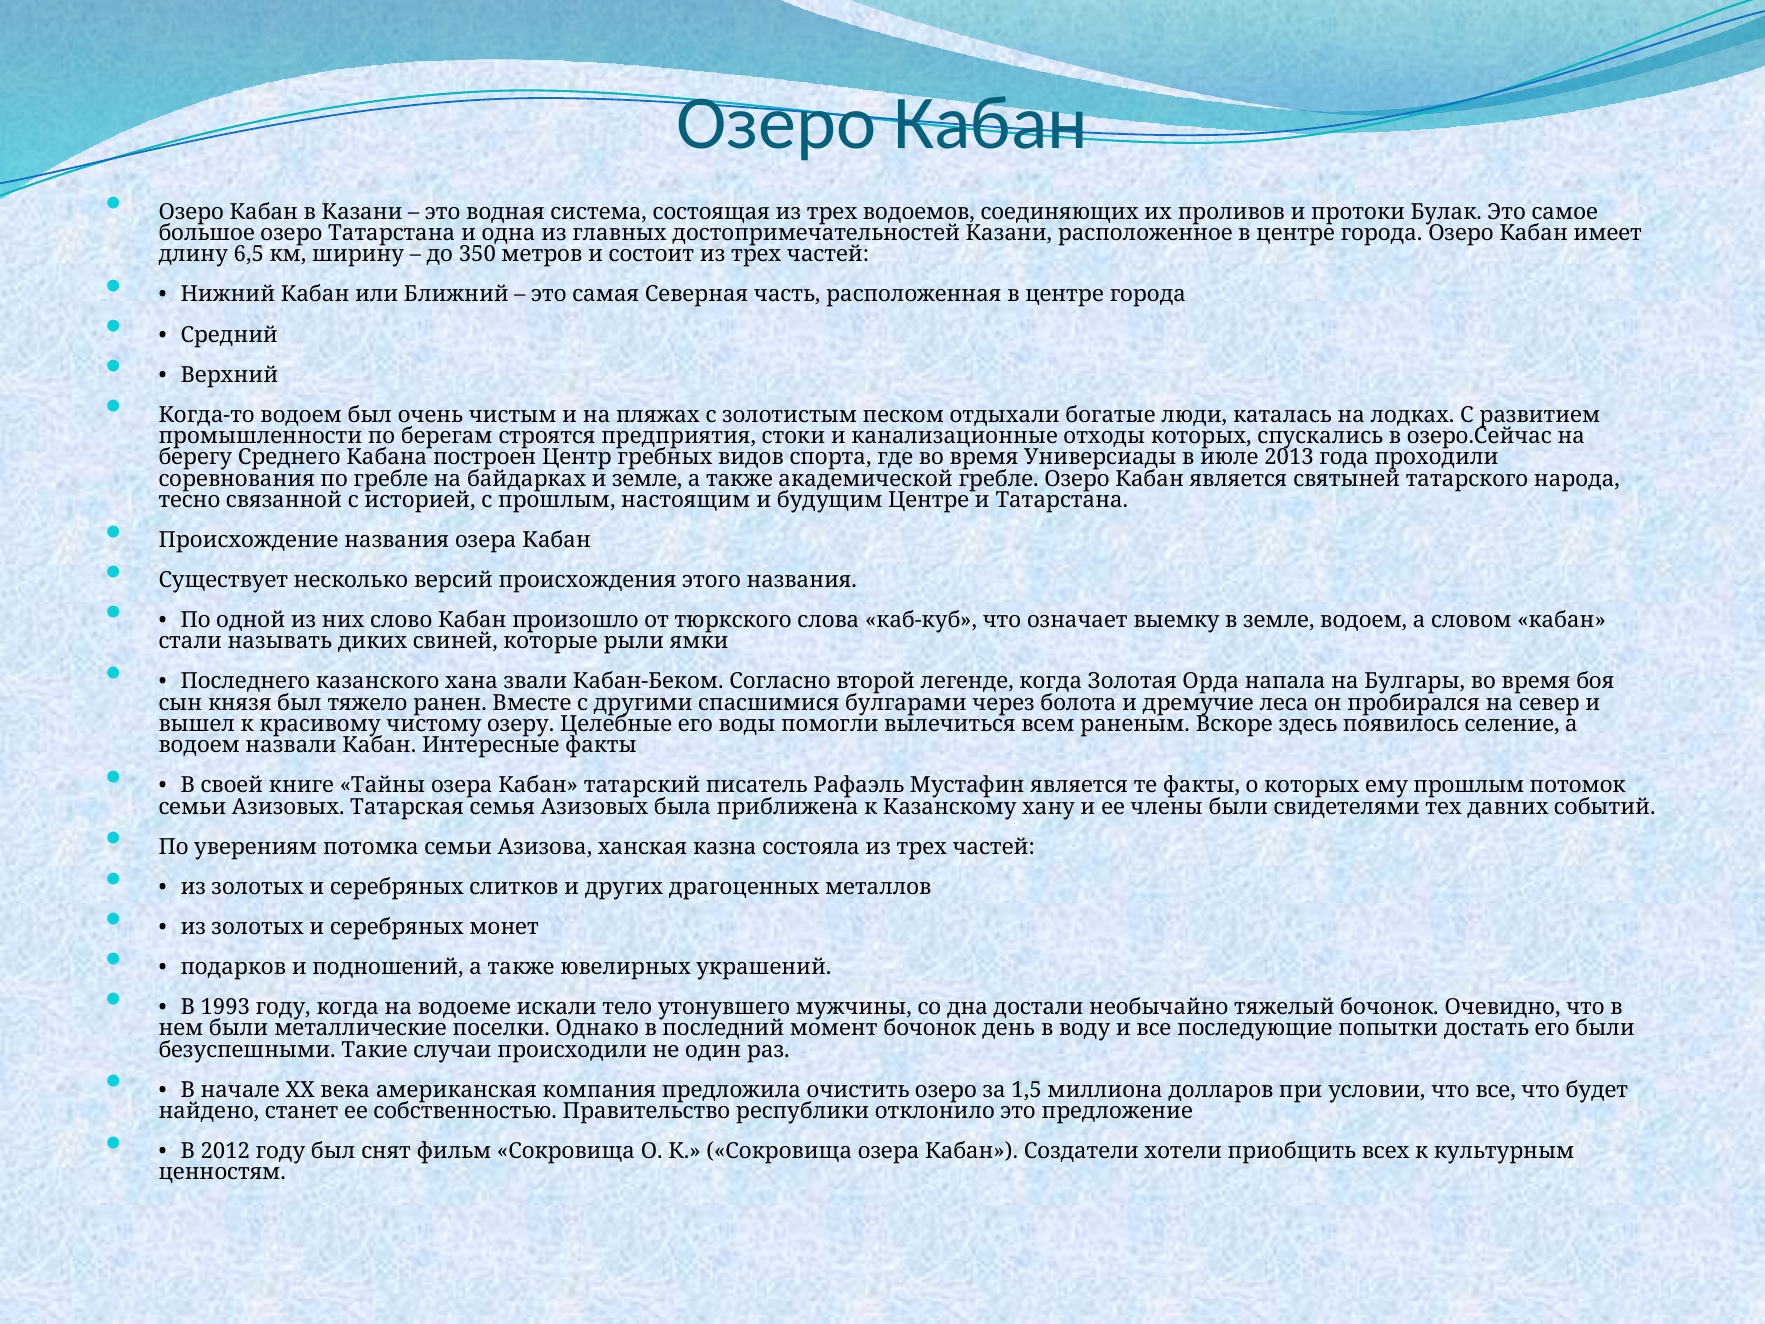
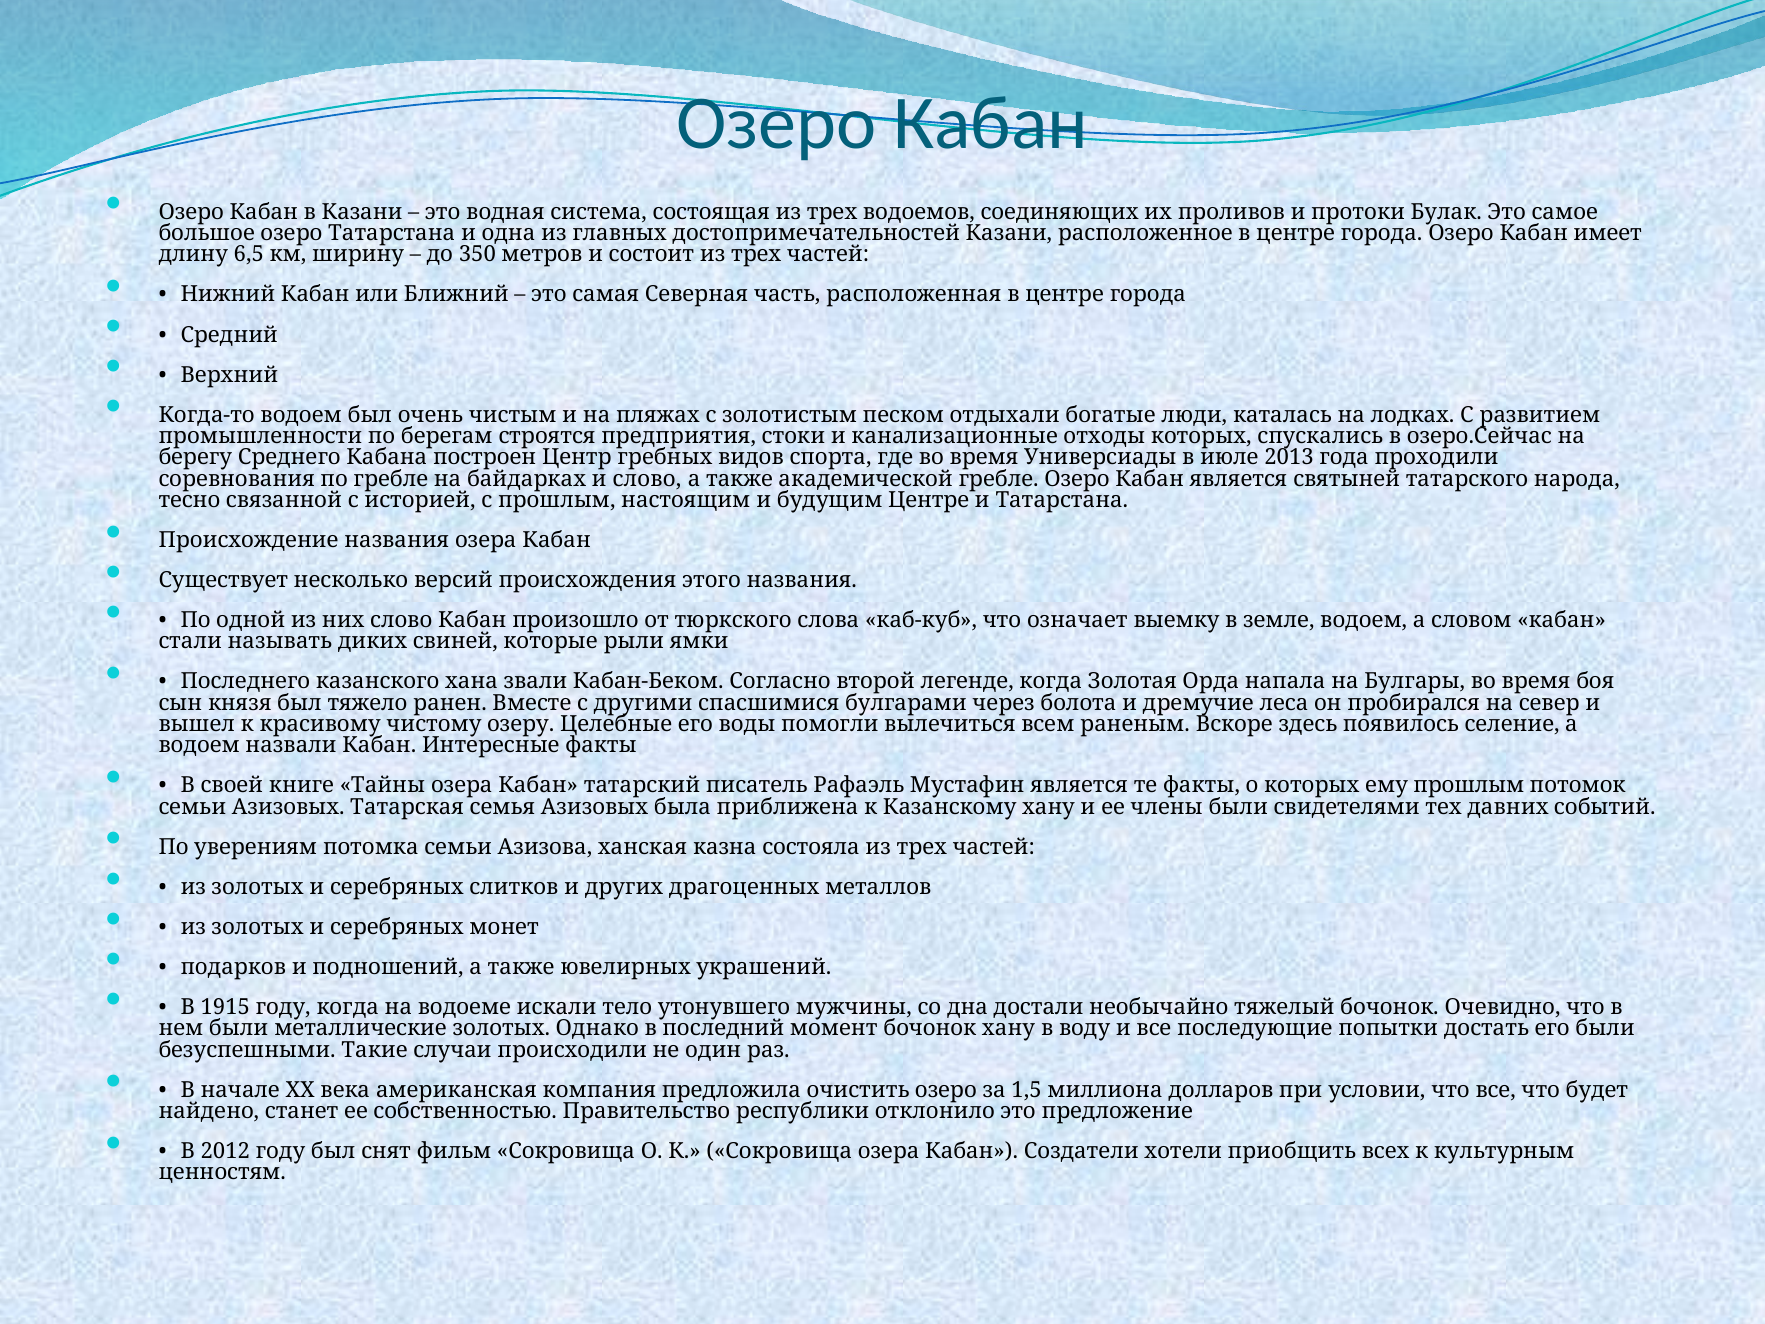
и земле: земле -> слово (647, 479)
1993: 1993 -> 1915 (225, 1007)
металлические поселки: поселки -> золотых (501, 1028)
бочонок день: день -> хану (1009, 1028)
